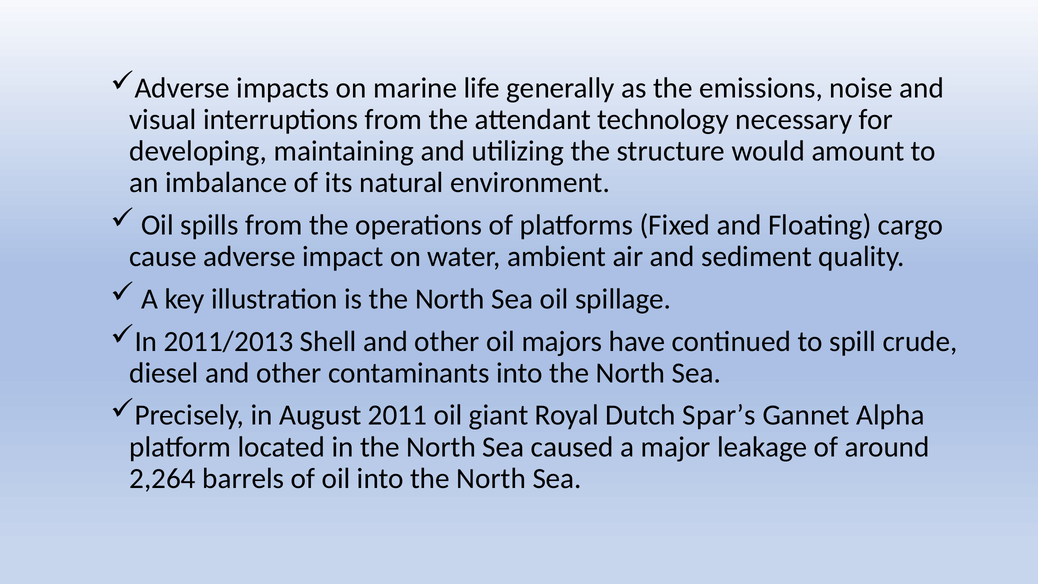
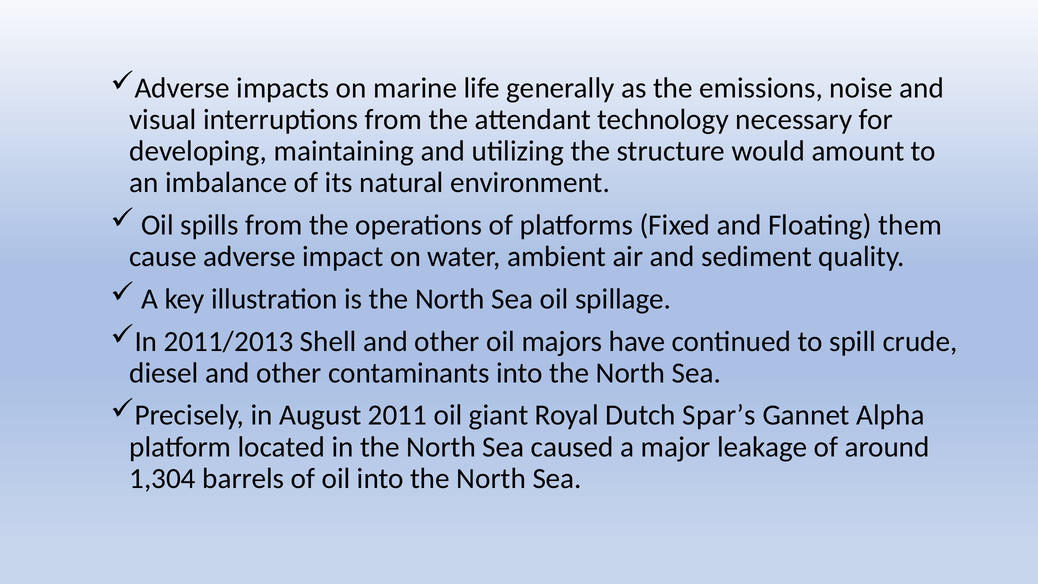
cargo: cargo -> them (910, 225)
2,264: 2,264 -> 1,304 (163, 478)
